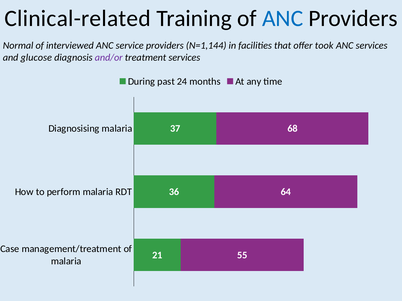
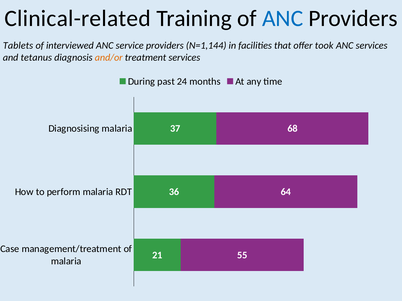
Normal: Normal -> Tablets (18, 46)
glucose: glucose -> tetanus (36, 58)
and/or colour: purple -> orange (109, 58)
